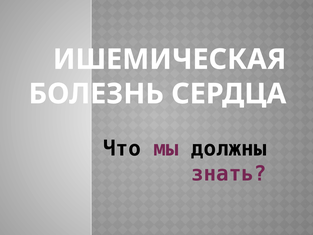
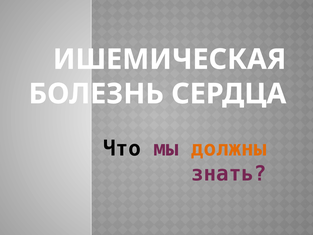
должны colour: black -> orange (229, 148)
